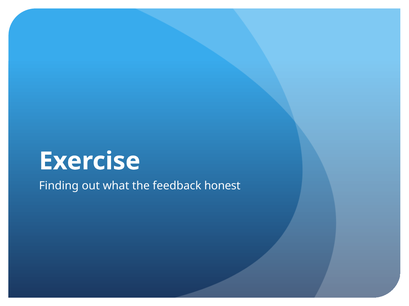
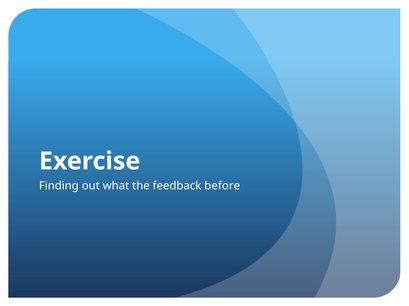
honest: honest -> before (222, 186)
